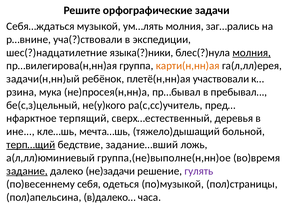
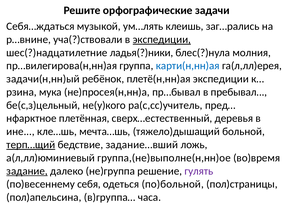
ум…лять молния: молния -> клеишь (185, 26)
экспедиции underline: none -> present (162, 40)
языка(?)ники: языка(?)ники -> ладья(?)ники (141, 53)
молния underline: present -> none (252, 53)
карти(н,нн)ая colour: orange -> blue (188, 66)
плетё(н,нн)ая участвовали: участвовали -> экспедиции (221, 79)
терпящий: терпящий -> плетённая (84, 119)
не)задачи: не)задачи -> не)группа (110, 172)
по)музыкой: по)музыкой -> по)больной (173, 185)
в)далеко…: в)далеко… -> в)группа… (110, 198)
